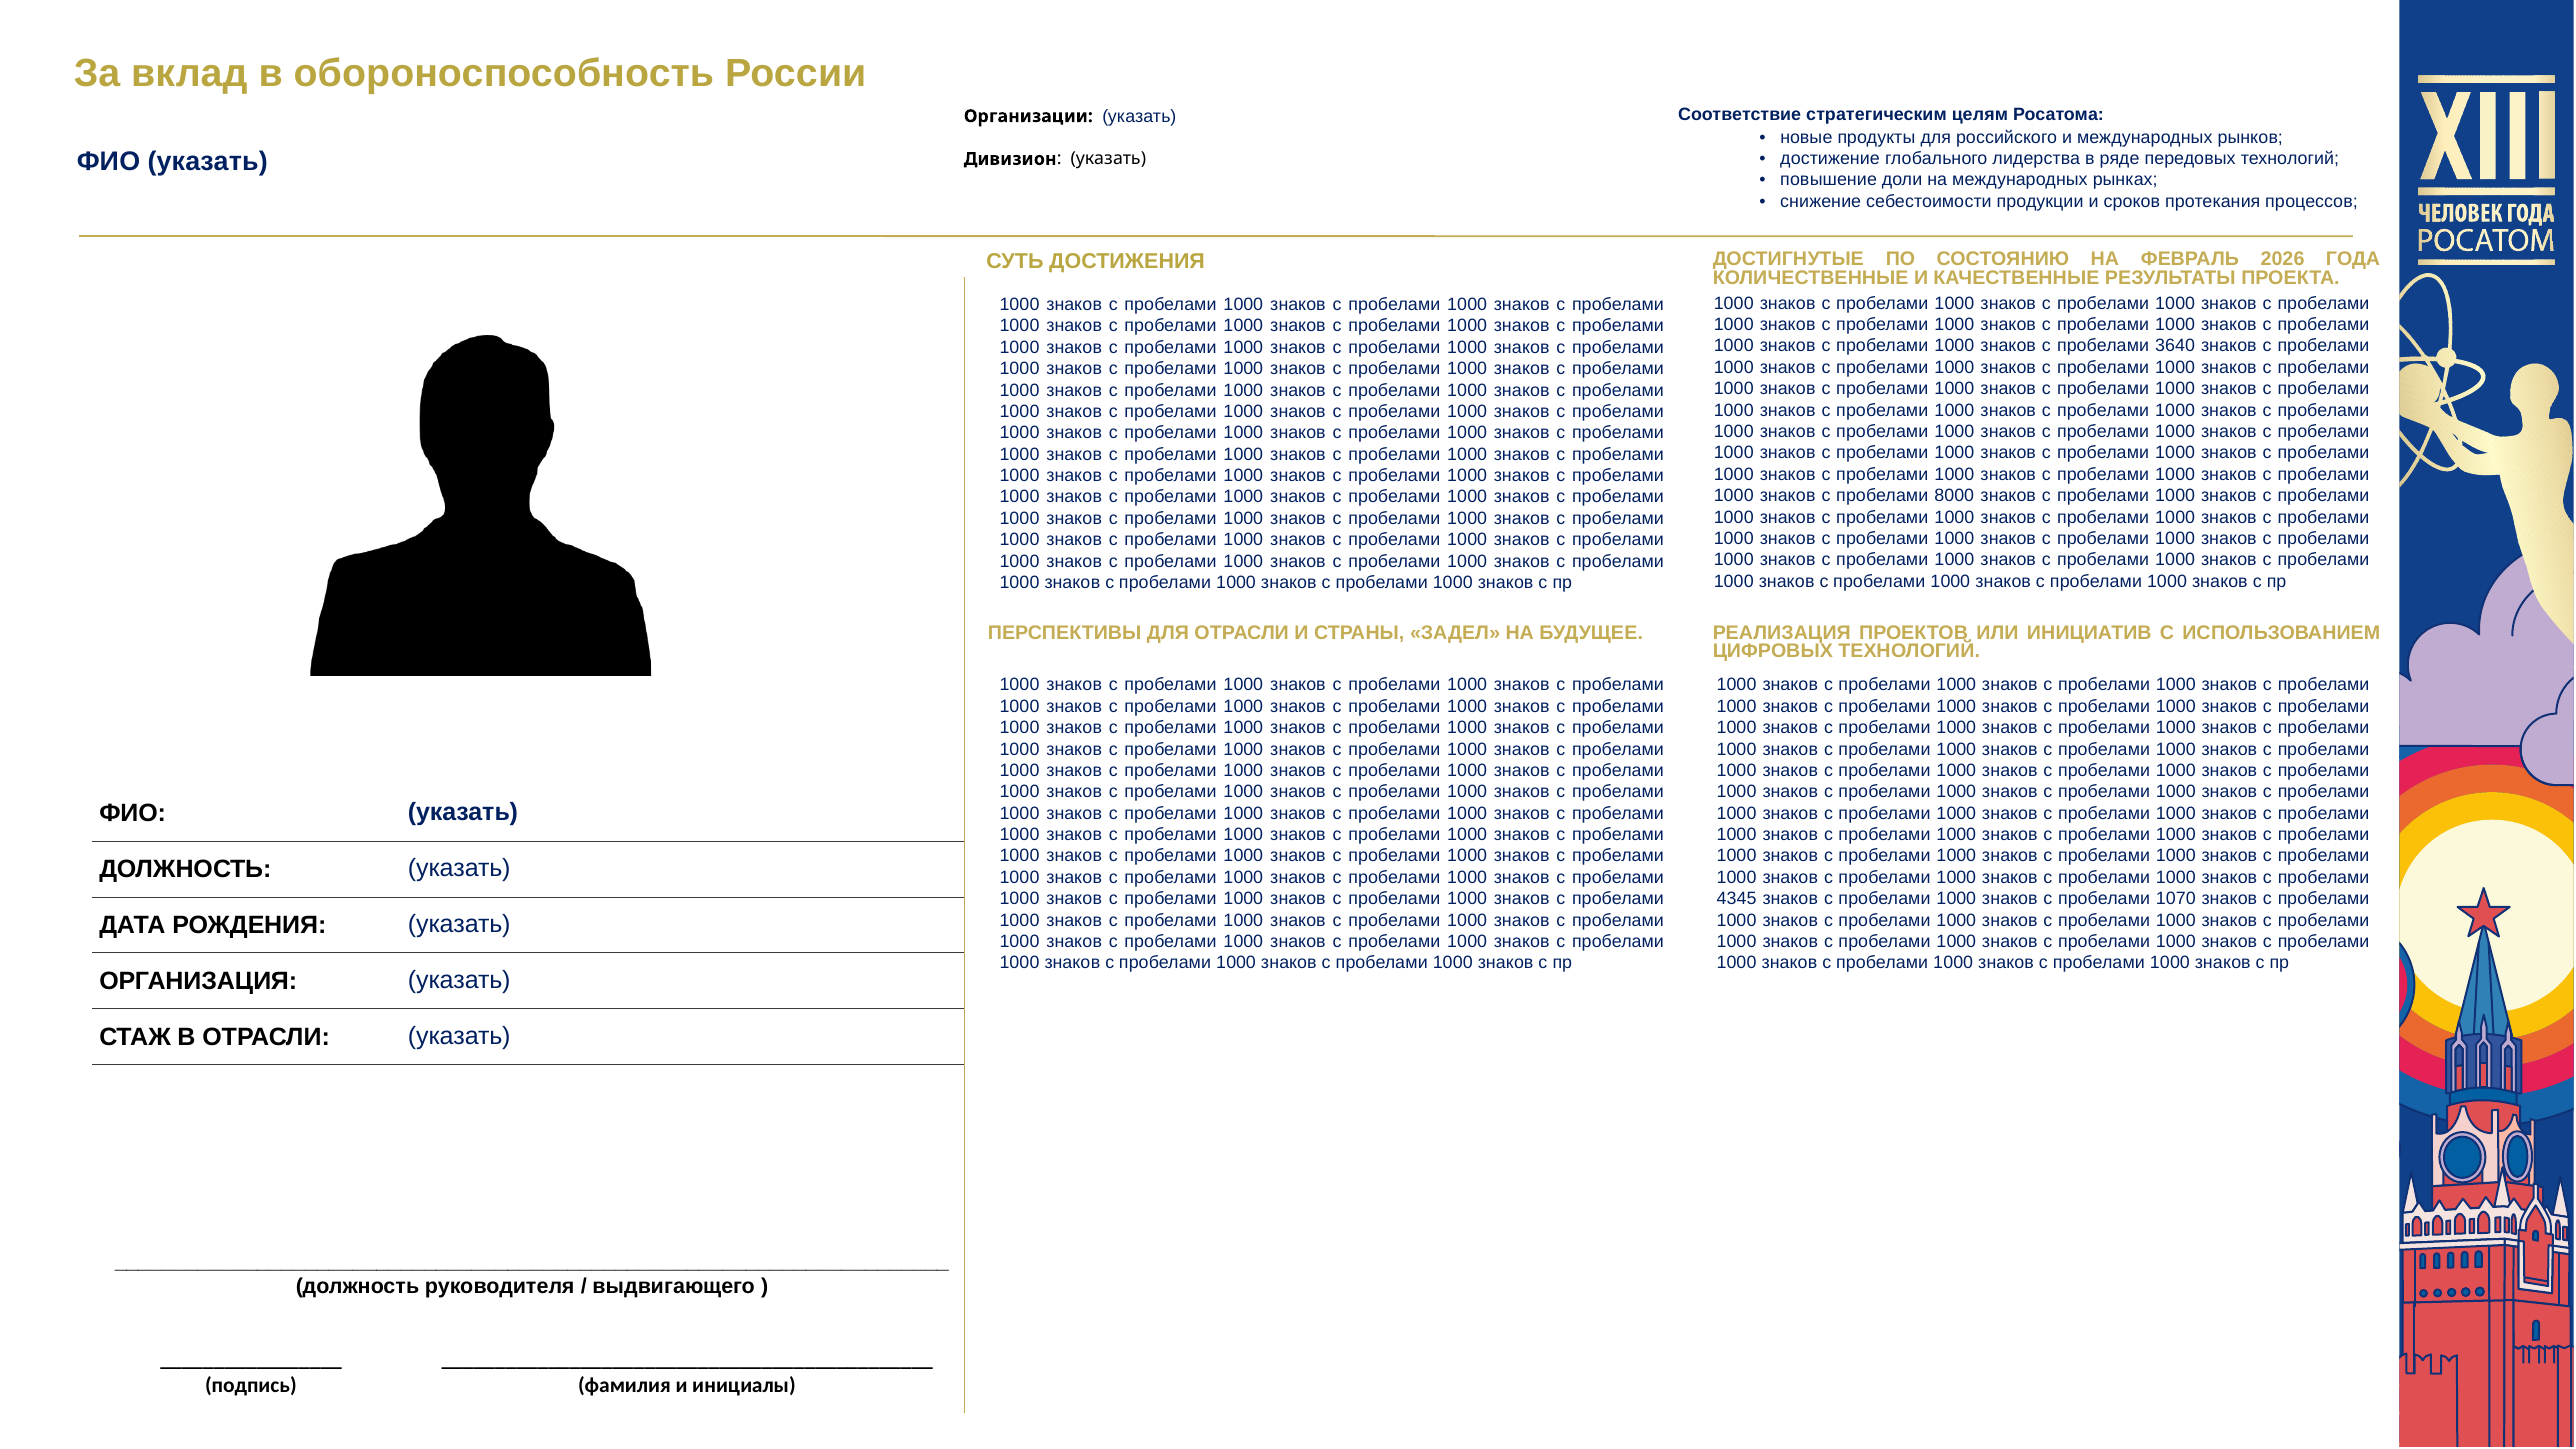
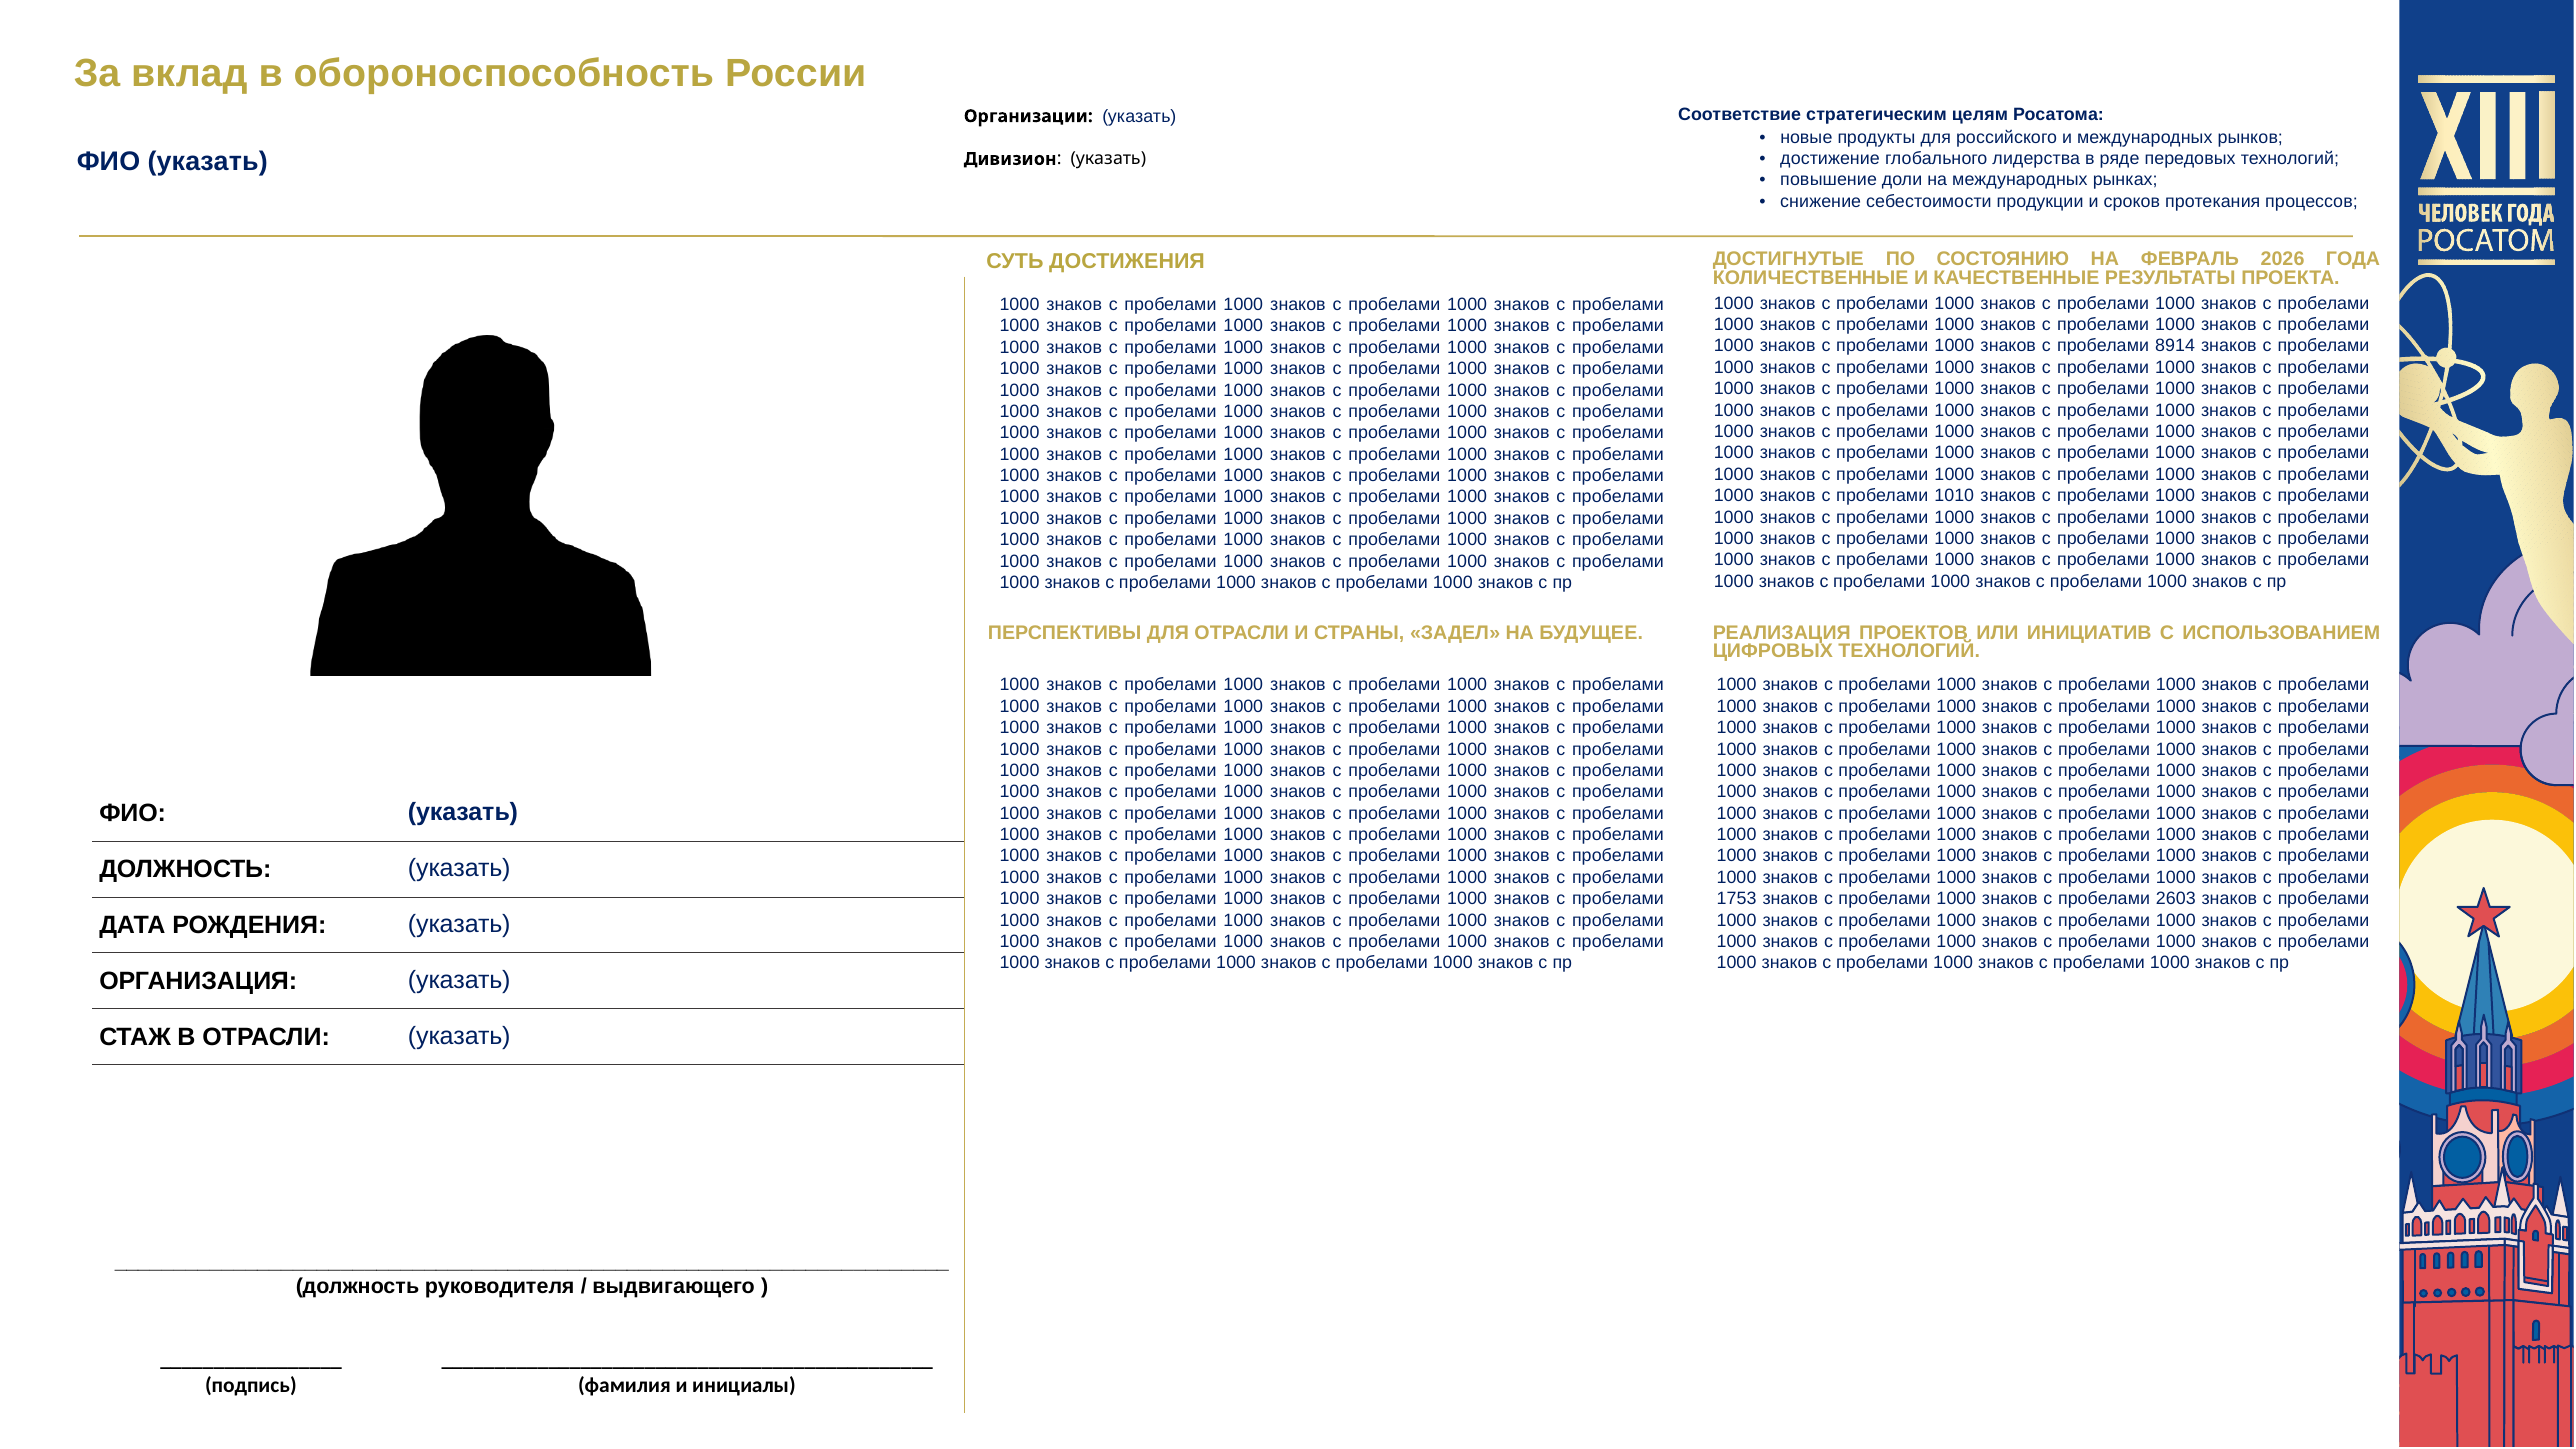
3640: 3640 -> 8914 (2175, 346)
8000: 8000 -> 1010 (1954, 496)
4345: 4345 -> 1753 (1737, 899)
1070: 1070 -> 2603 (2176, 899)
